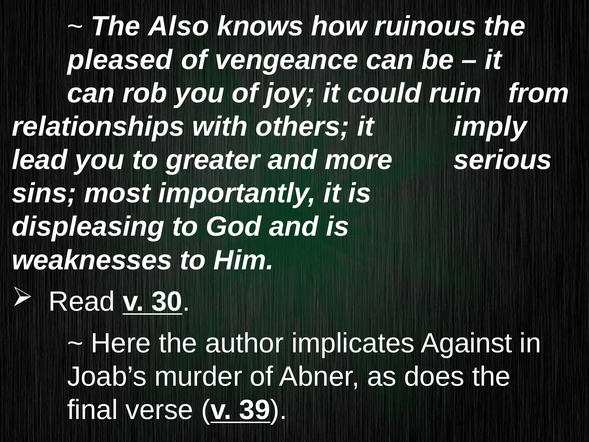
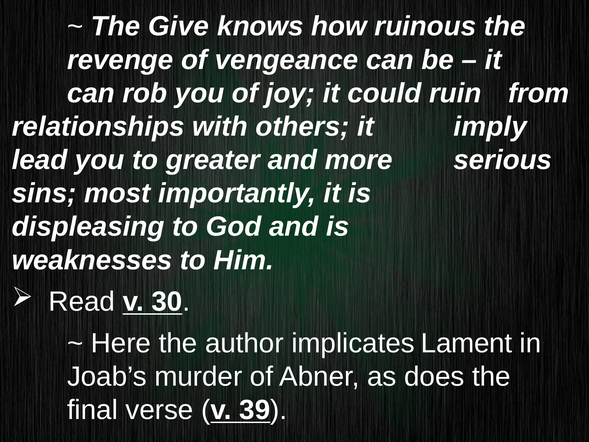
Also: Also -> Give (179, 26)
pleased: pleased -> revenge (120, 60)
Against: Against -> Lament (467, 343)
